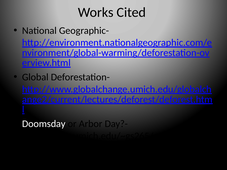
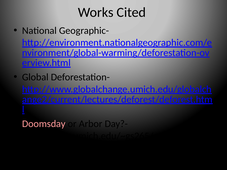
Doomsday colour: white -> pink (44, 124)
